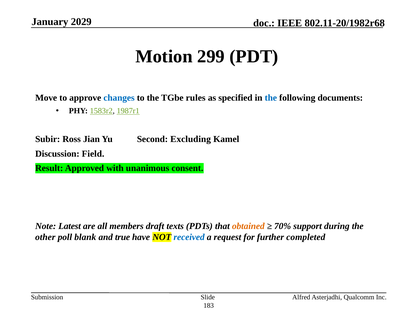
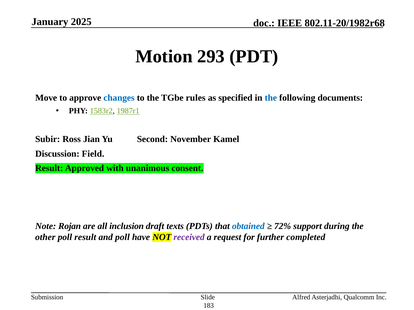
2029: 2029 -> 2025 (81, 22)
299: 299 -> 293 (211, 56)
Excluding: Excluding -> November (191, 139)
Latest: Latest -> Rojan (70, 226)
members: members -> inclusion (127, 226)
obtained colour: orange -> blue (248, 226)
70%: 70% -> 72% (283, 226)
poll blank: blank -> result (85, 237)
and true: true -> poll (122, 237)
received colour: blue -> purple (189, 237)
